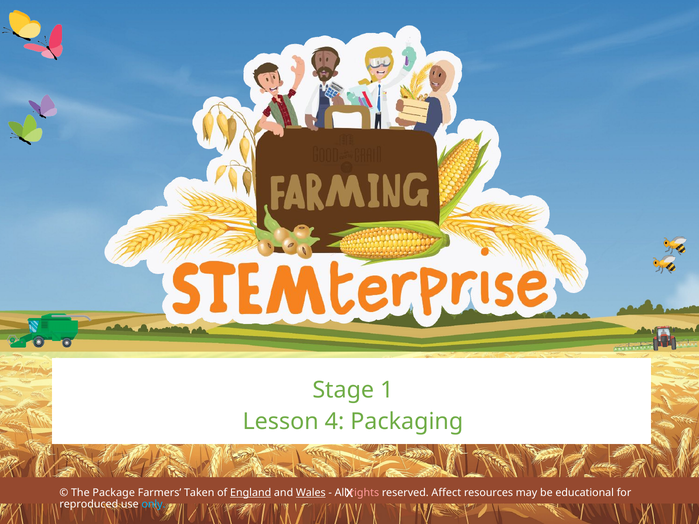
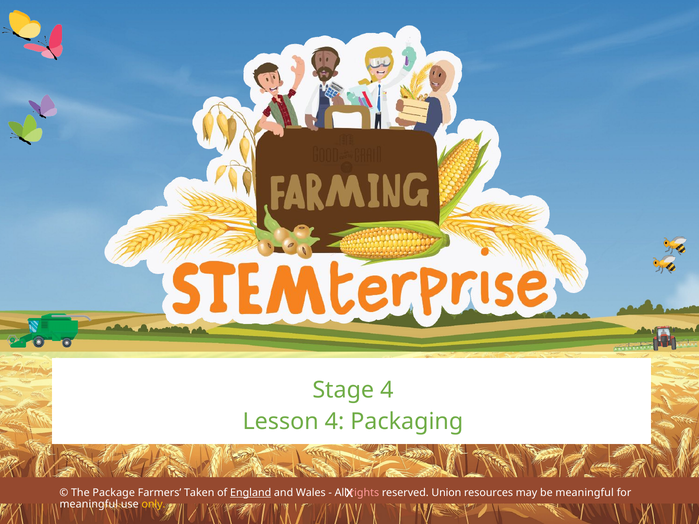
Stage 1: 1 -> 4 (387, 390)
Wales underline: present -> none (311, 493)
Affect: Affect -> Union (446, 493)
be educational: educational -> meaningful (585, 493)
reproduced: reproduced -> meaningful (89, 504)
only colour: light blue -> yellow (154, 504)
